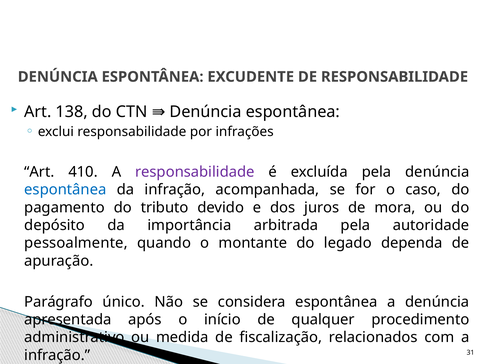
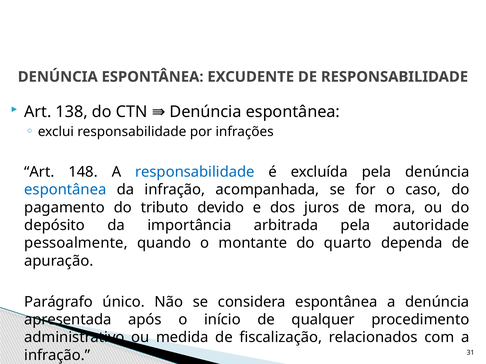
410: 410 -> 148 (83, 172)
responsabilidade colour: purple -> blue (195, 172)
legado: legado -> quarto (348, 243)
